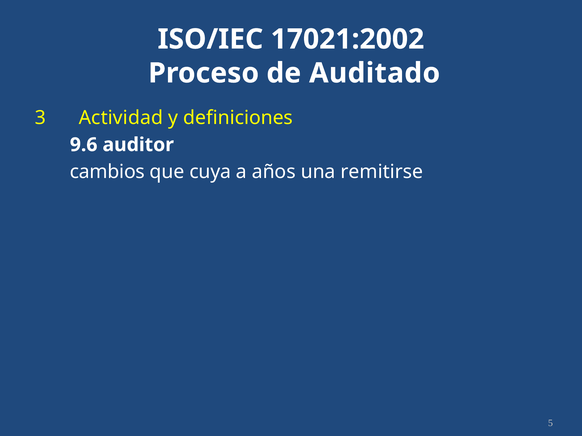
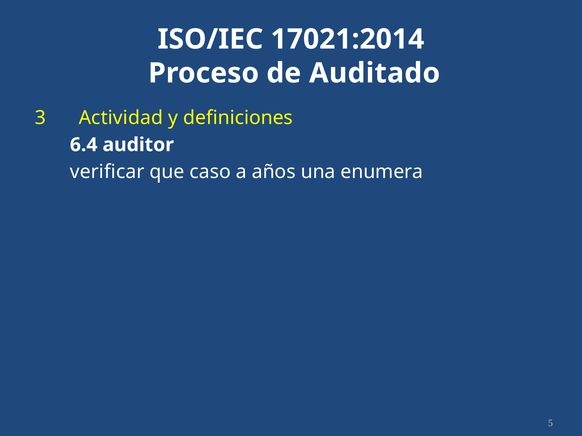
17021:2002: 17021:2002 -> 17021:2014 (347, 39)
9.6: 9.6 -> 6.4 (84, 145)
cambios: cambios -> verificar (107, 172)
cuya: cuya -> caso (210, 172)
remitirse: remitirse -> enumera (382, 172)
